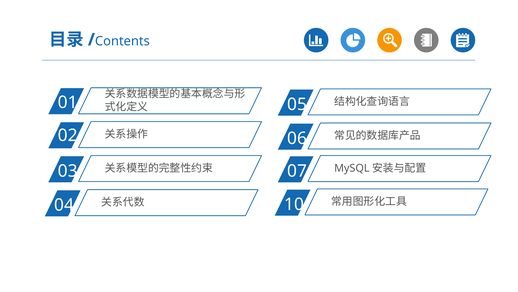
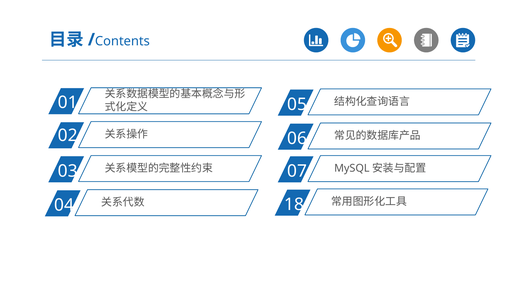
10: 10 -> 18 (294, 204)
